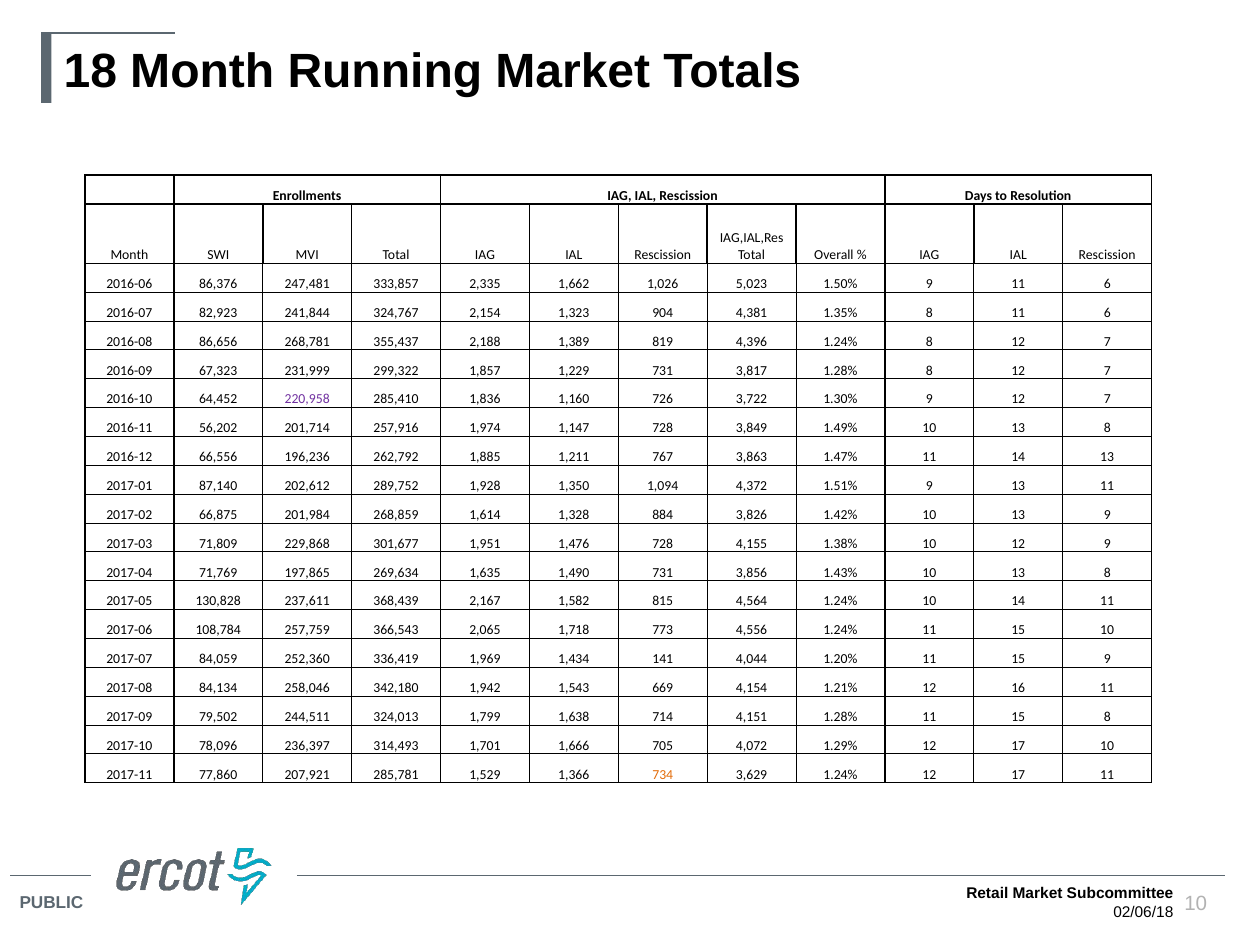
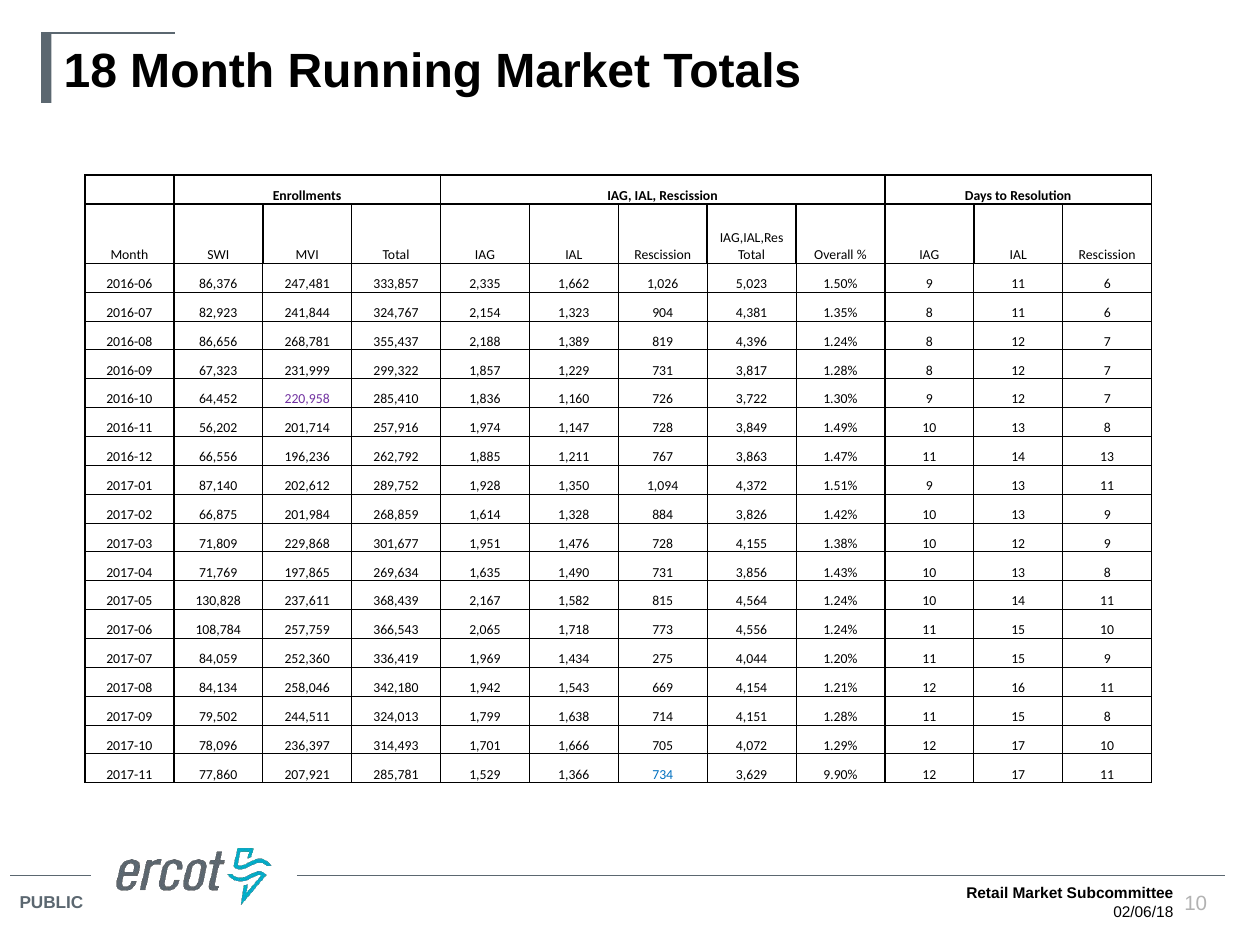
141: 141 -> 275 (663, 660)
734 colour: orange -> blue (663, 775)
3,629 1.24%: 1.24% -> 9.90% (840, 775)
